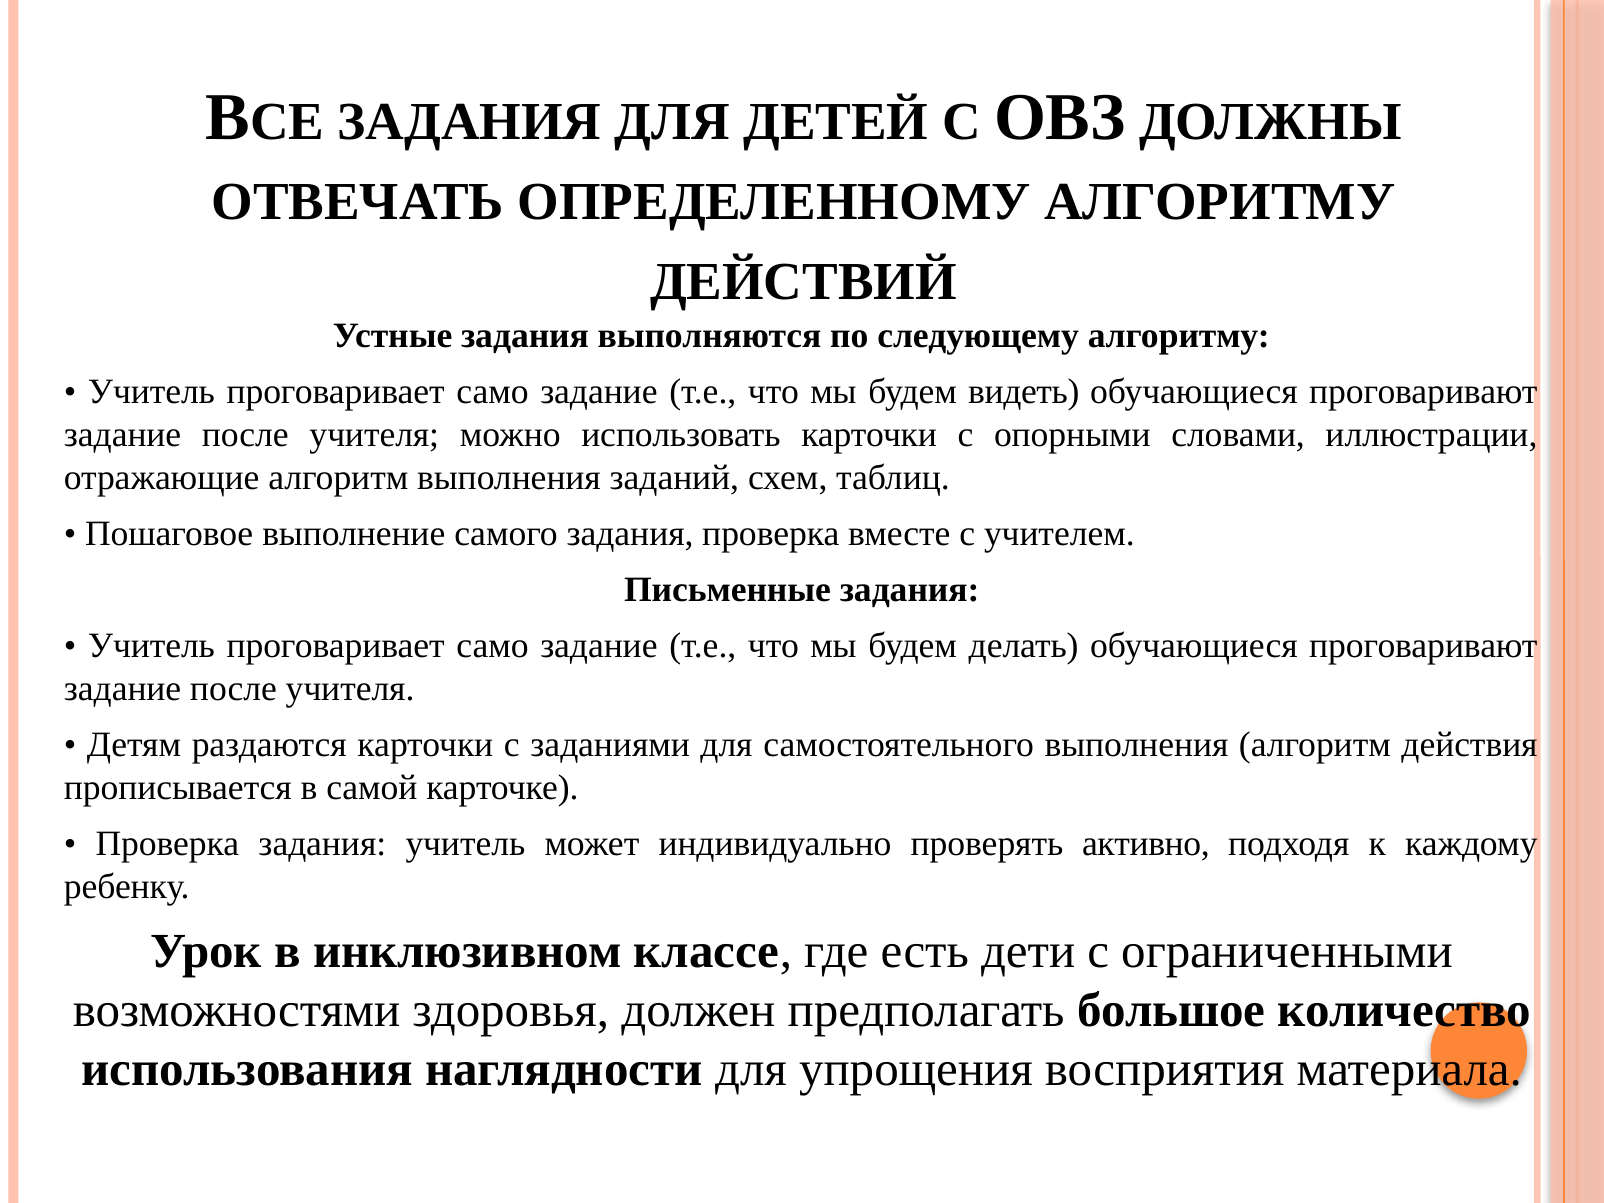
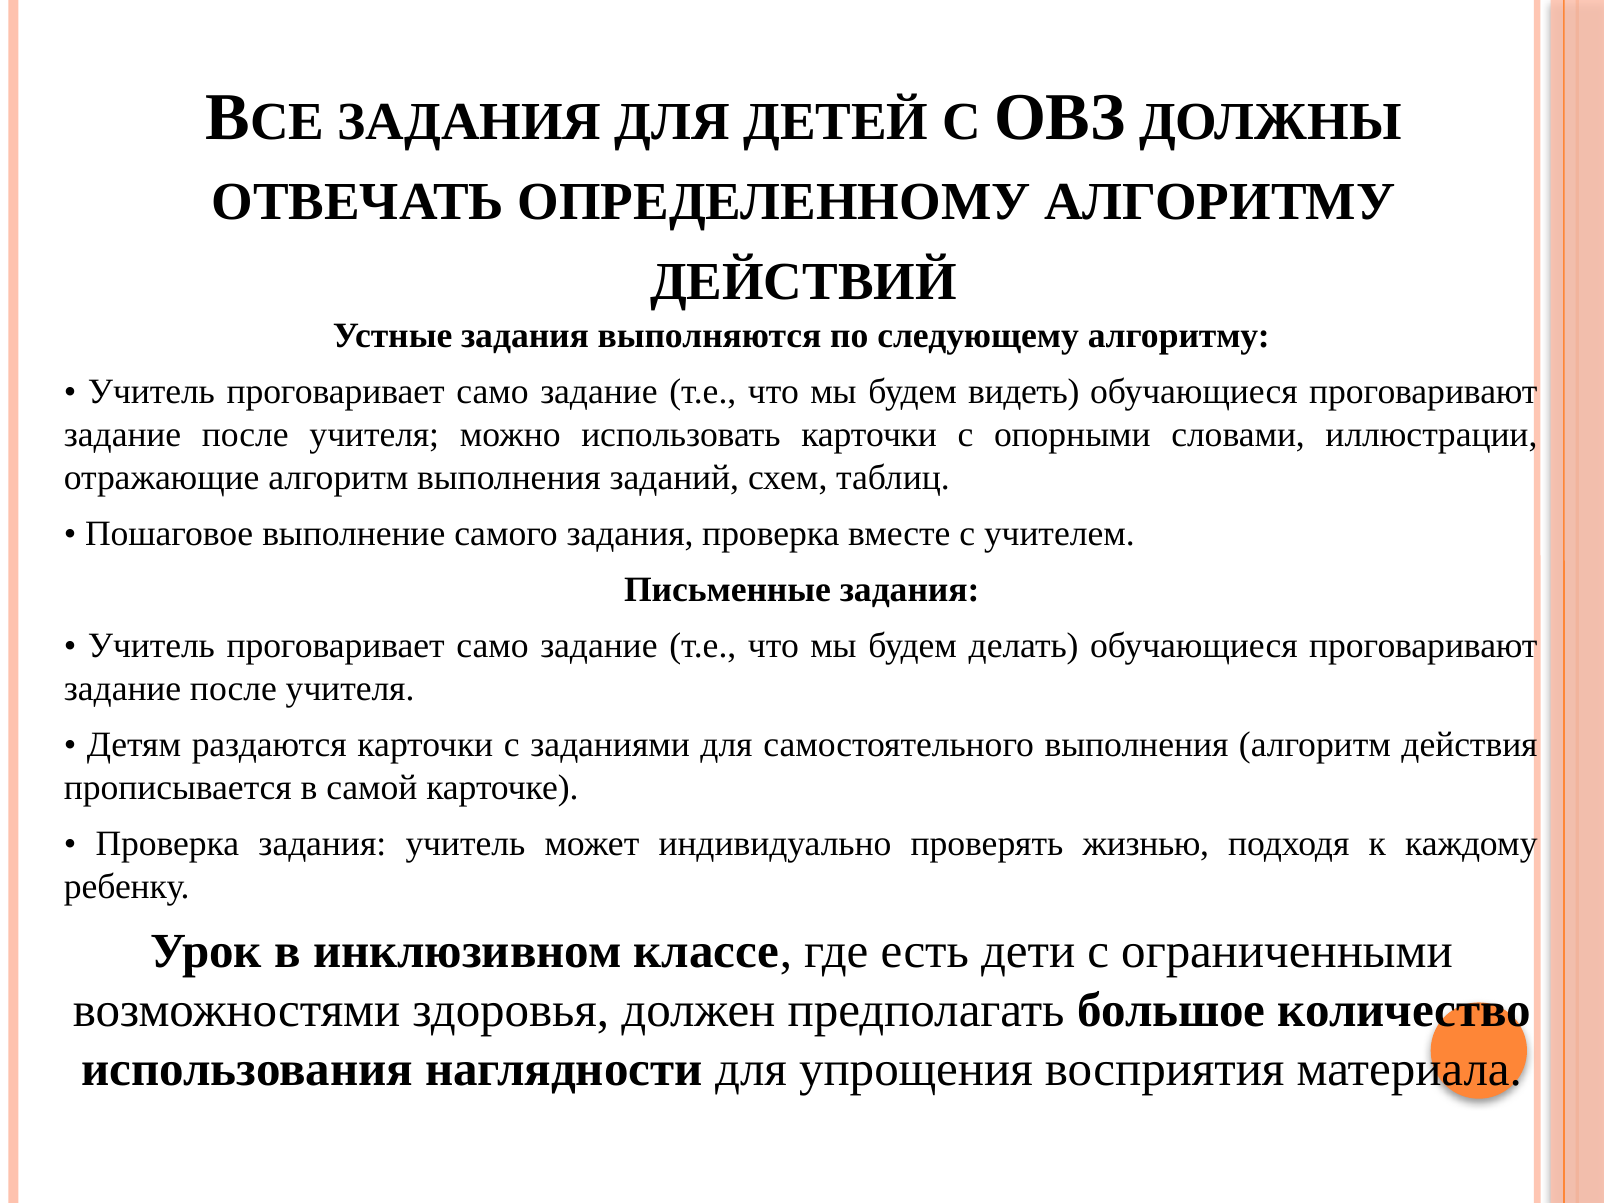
активно: активно -> жизнью (1146, 844)
